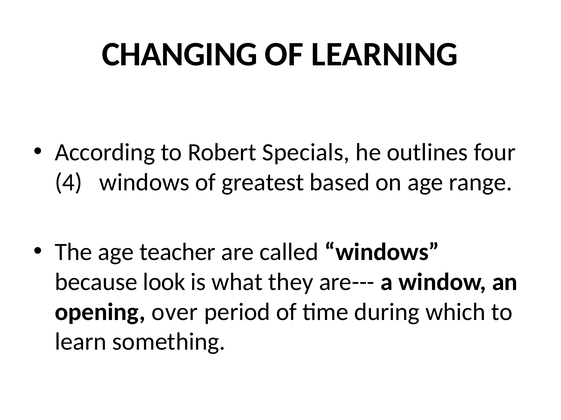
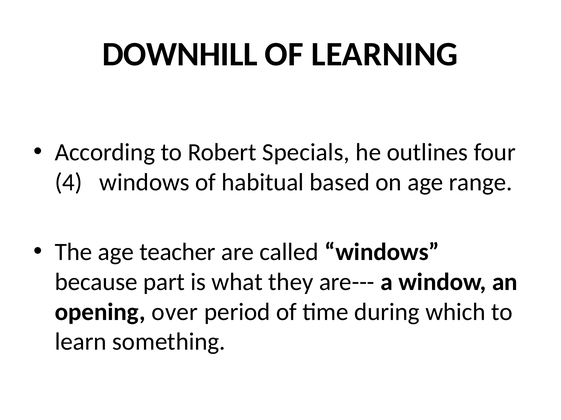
CHANGING: CHANGING -> DOWNHILL (180, 54)
greatest: greatest -> habitual (263, 183)
look: look -> part (164, 282)
